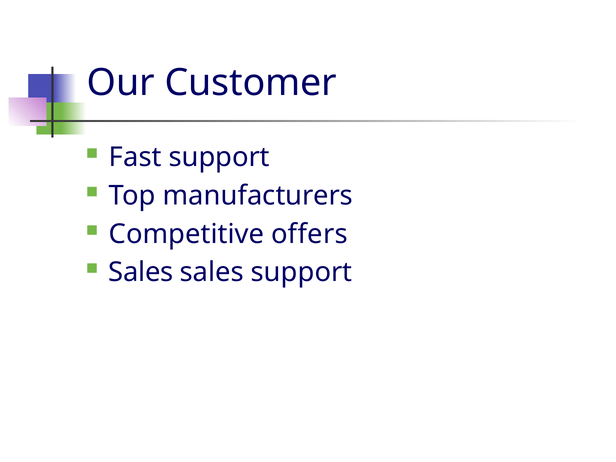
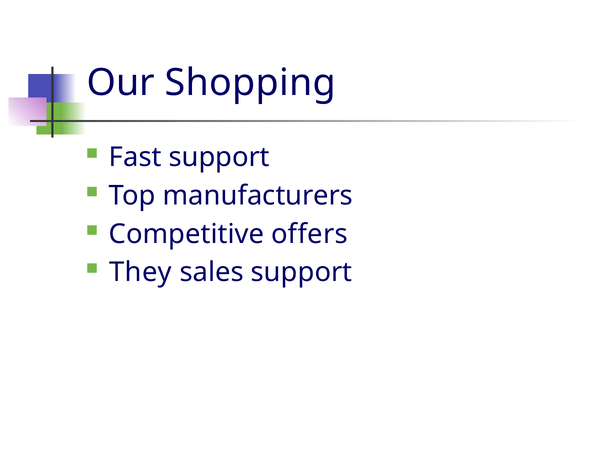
Customer: Customer -> Shopping (250, 83)
Sales: Sales -> They (141, 272)
